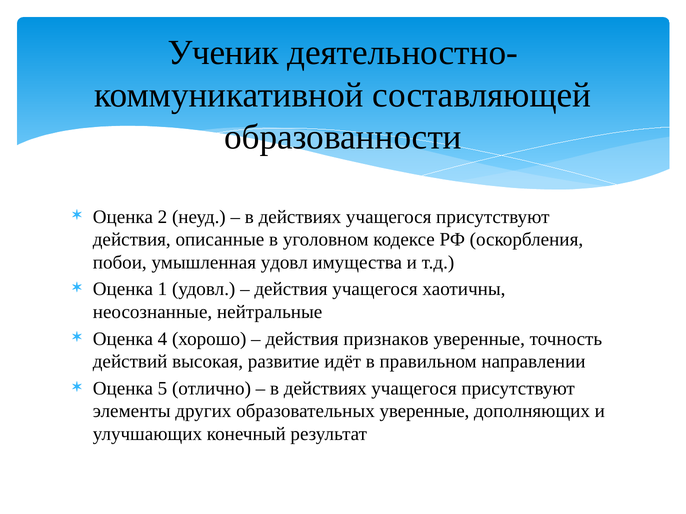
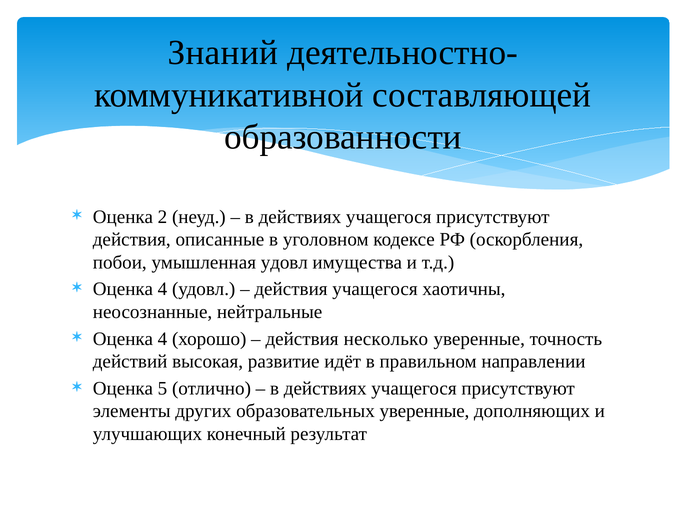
Ученик: Ученик -> Знаний (223, 53)
1: 1 -> 4 (162, 289)
признаков: признаков -> несколько (386, 339)
